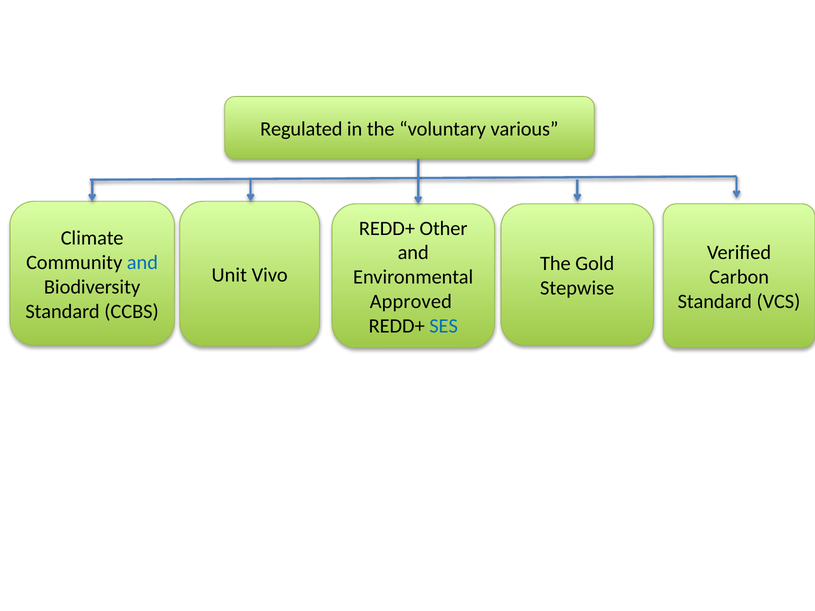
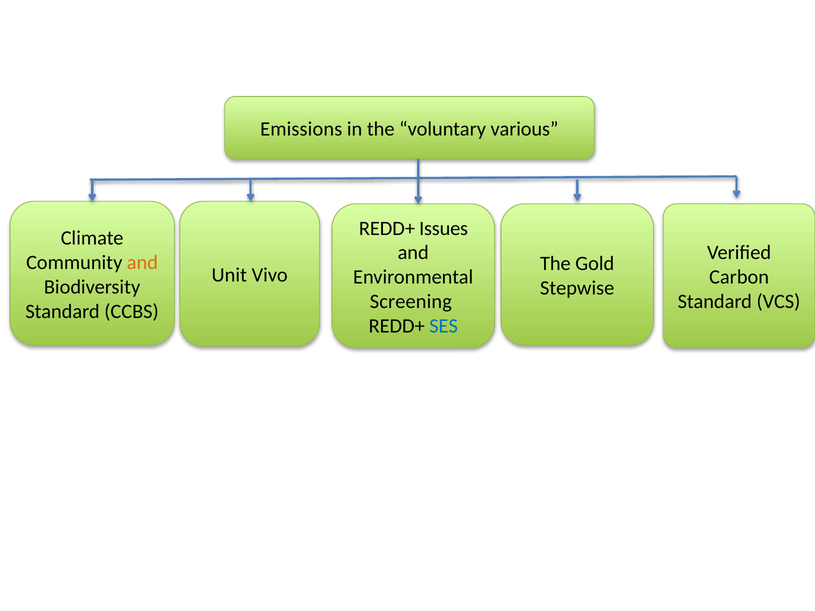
Regulated: Regulated -> Emissions (301, 129)
Other: Other -> Issues (444, 228)
and colour: blue -> orange (142, 263)
Approved: Approved -> Screening (411, 302)
